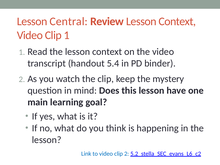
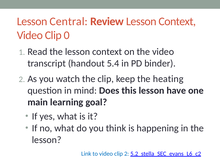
Clip 1: 1 -> 0 (67, 35)
mystery: mystery -> heating (168, 79)
